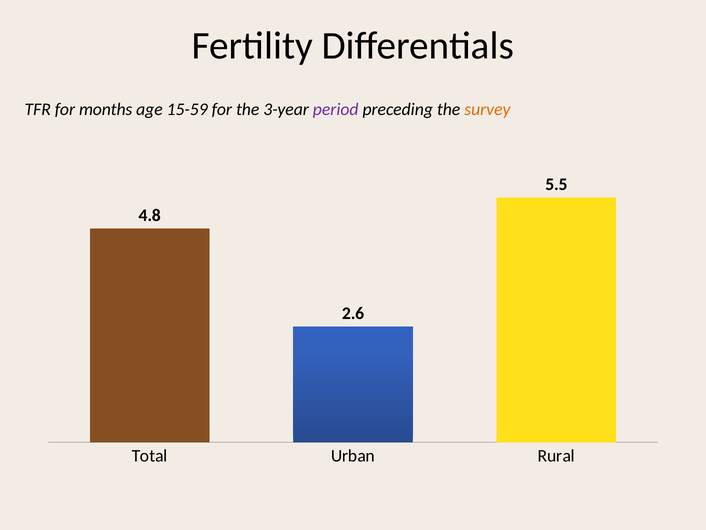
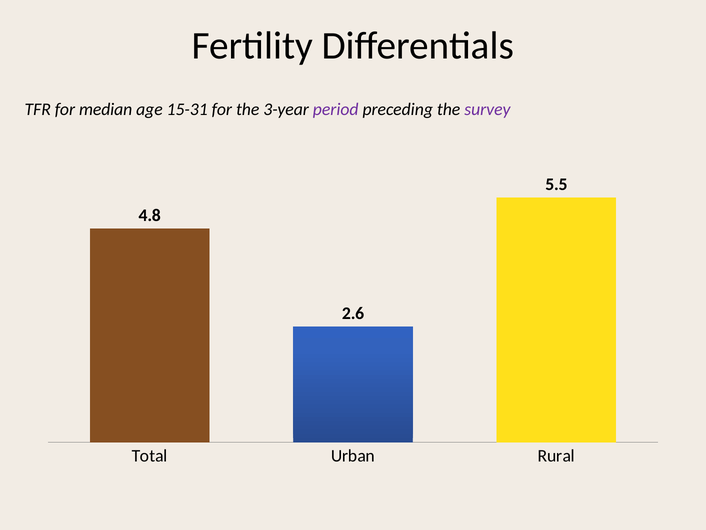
months: months -> median (106, 109)
15-59: 15-59 -> 15-31 (187, 109)
survey colour: orange -> purple (487, 109)
